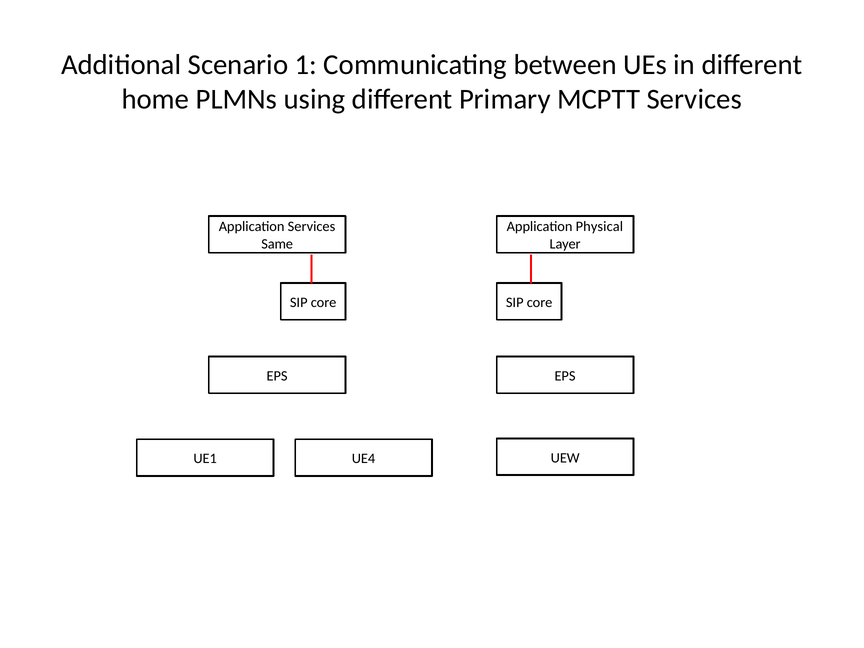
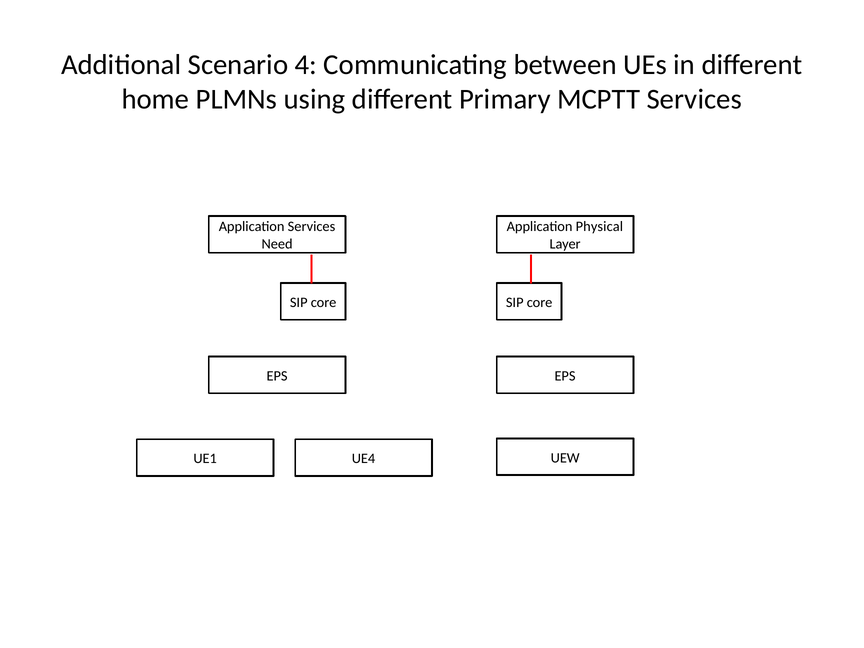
1: 1 -> 4 (306, 65)
Same: Same -> Need (277, 244)
